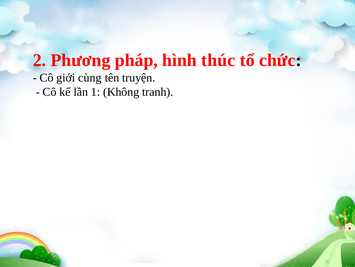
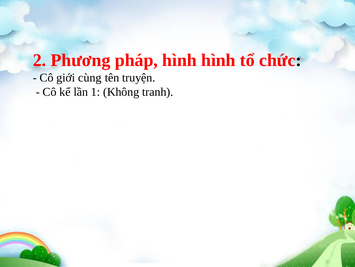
hình thúc: thúc -> hình (218, 60)
